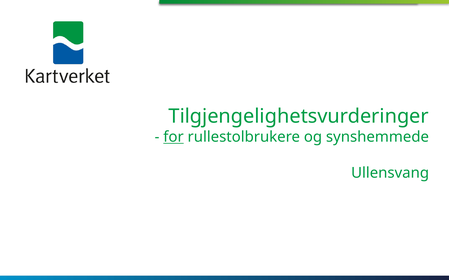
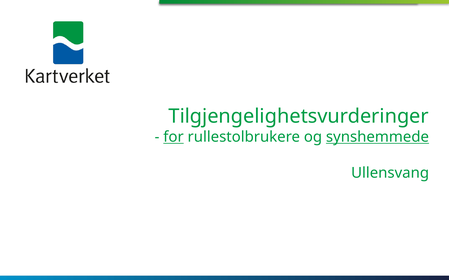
synshemmede underline: none -> present (377, 137)
